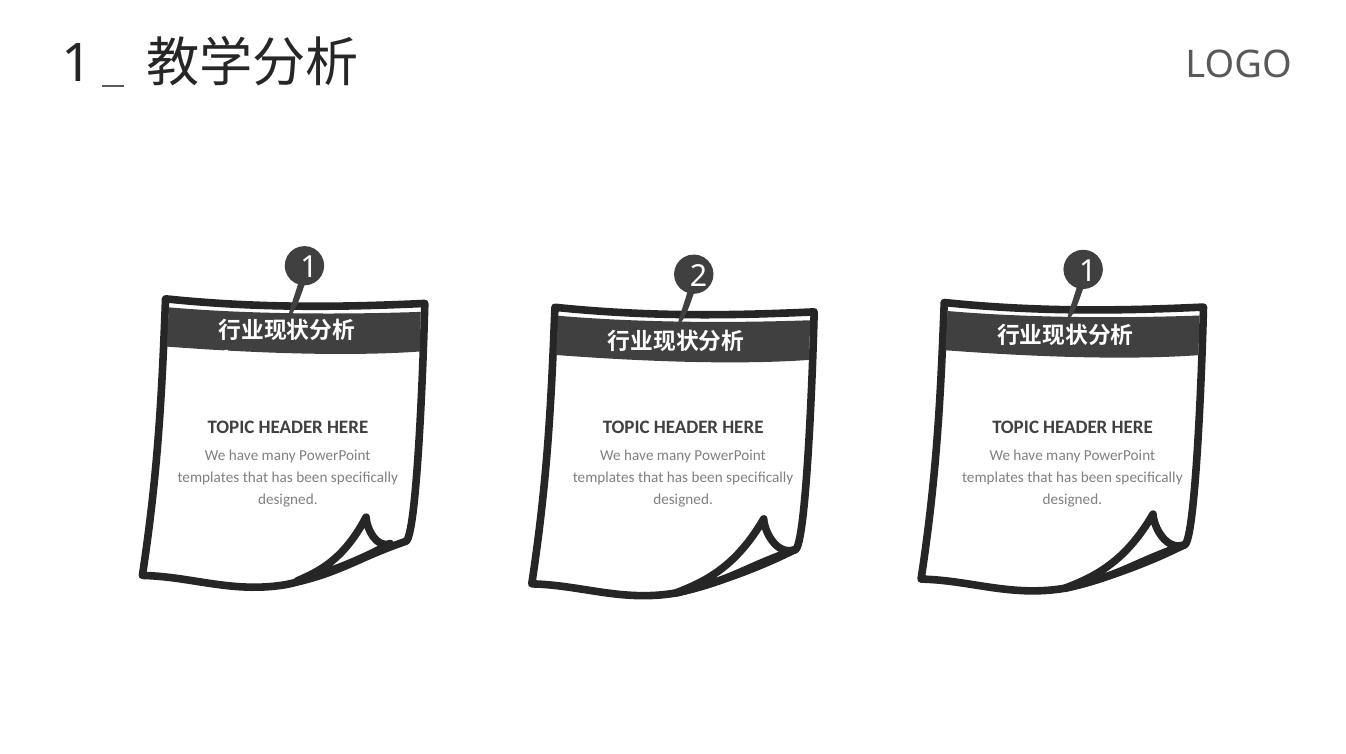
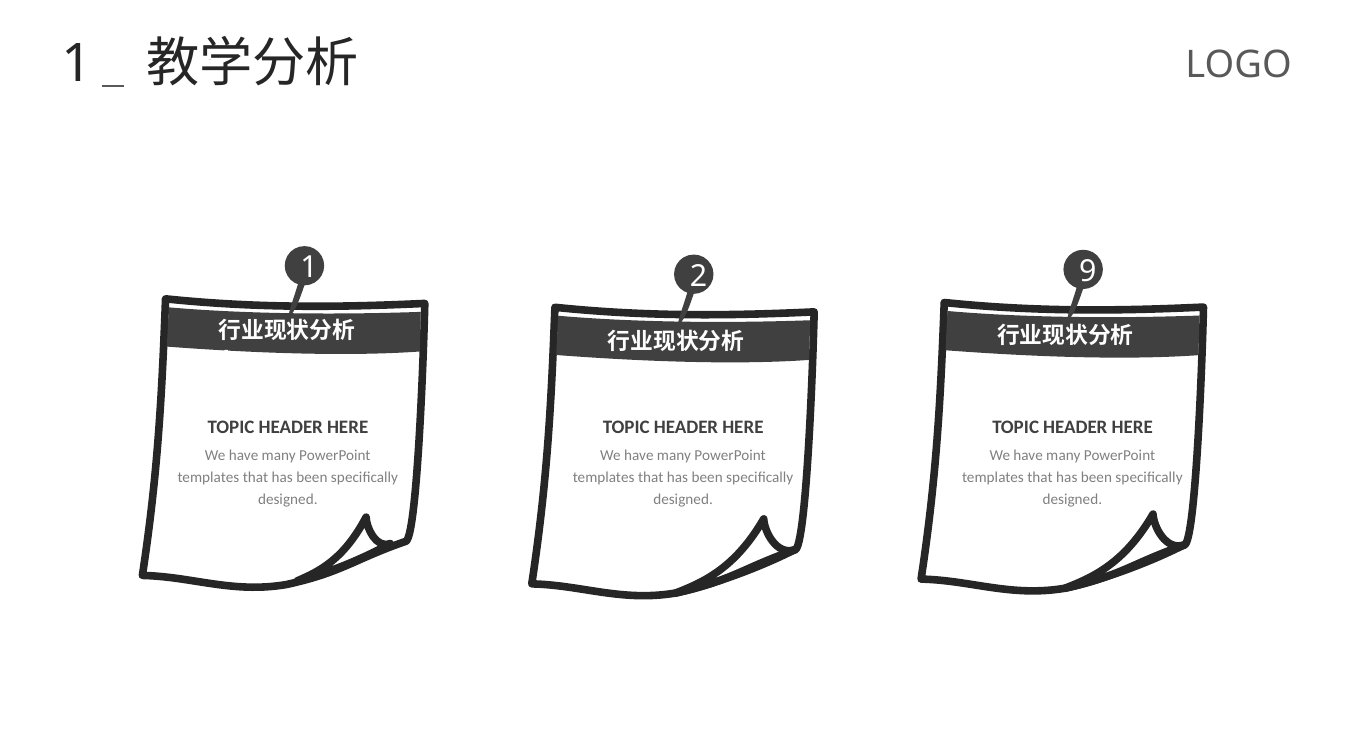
2 1: 1 -> 9 (1088, 271)
